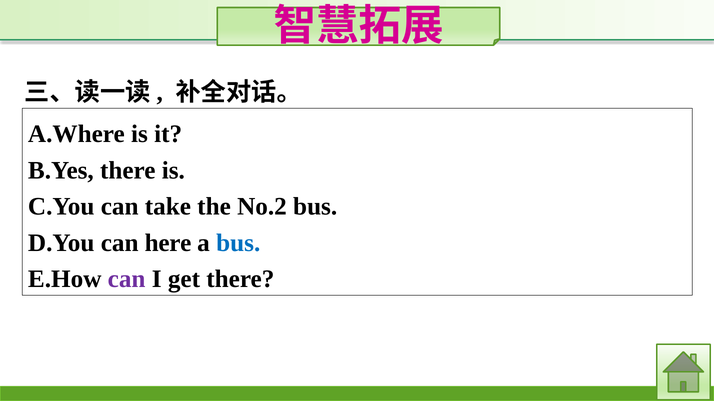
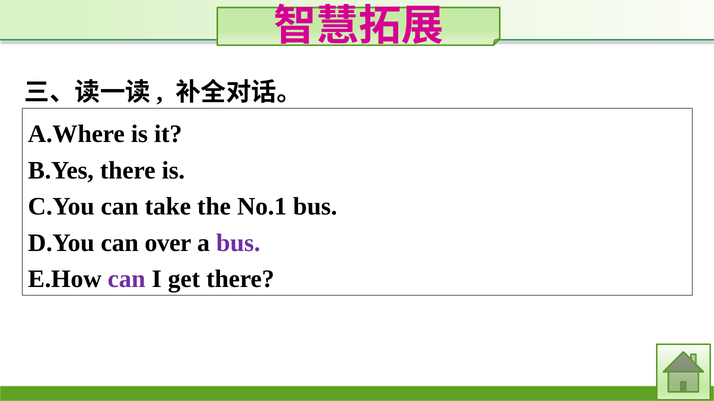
No.2: No.2 -> No.1 (262, 207)
here: here -> over (168, 243)
bus colour: blue -> purple (238, 243)
